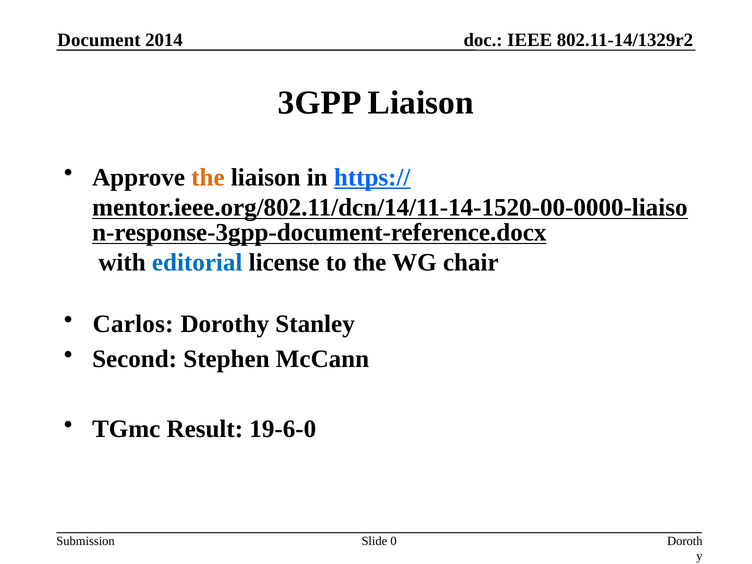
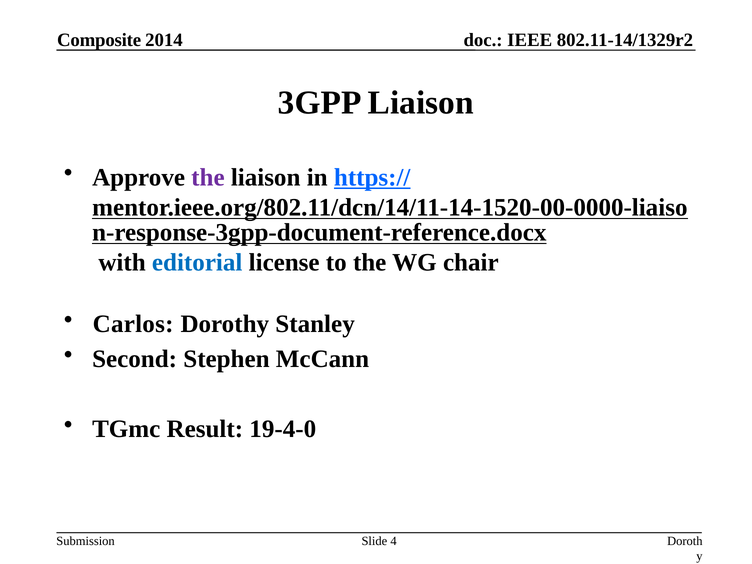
Document: Document -> Composite (99, 40)
the colour: orange -> purple (208, 177)
19-6-0: 19-6-0 -> 19-4-0 (283, 429)
0: 0 -> 4 (394, 541)
